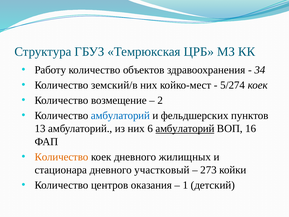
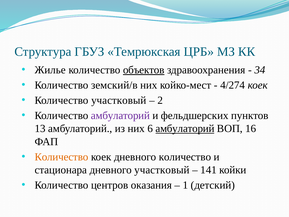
Работу: Работу -> Жилье (50, 70)
объектов underline: none -> present (144, 70)
5/274: 5/274 -> 4/274 (233, 85)
Количество возмещение: возмещение -> участковый (119, 100)
амбулаторий colour: blue -> purple (120, 115)
дневного жилищных: жилищных -> количество (185, 157)
273: 273 -> 141 (209, 170)
